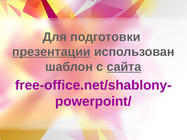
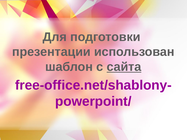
презентации underline: present -> none (51, 52)
